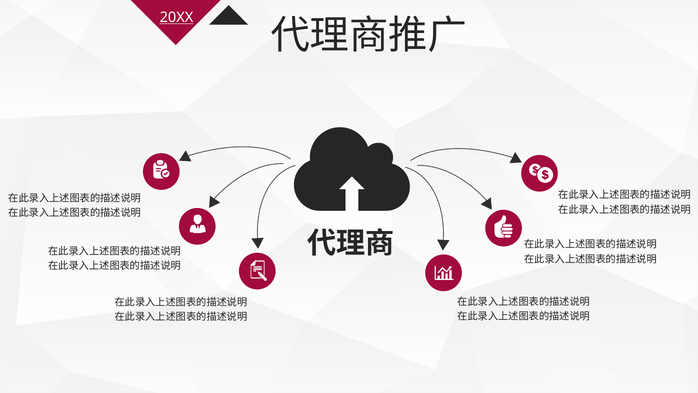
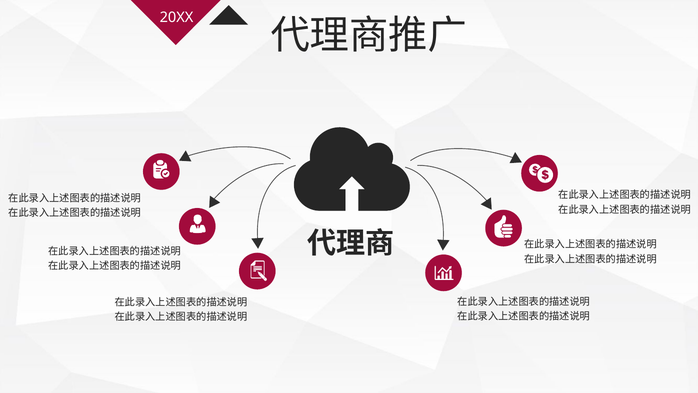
20XX underline: present -> none (176, 17)
